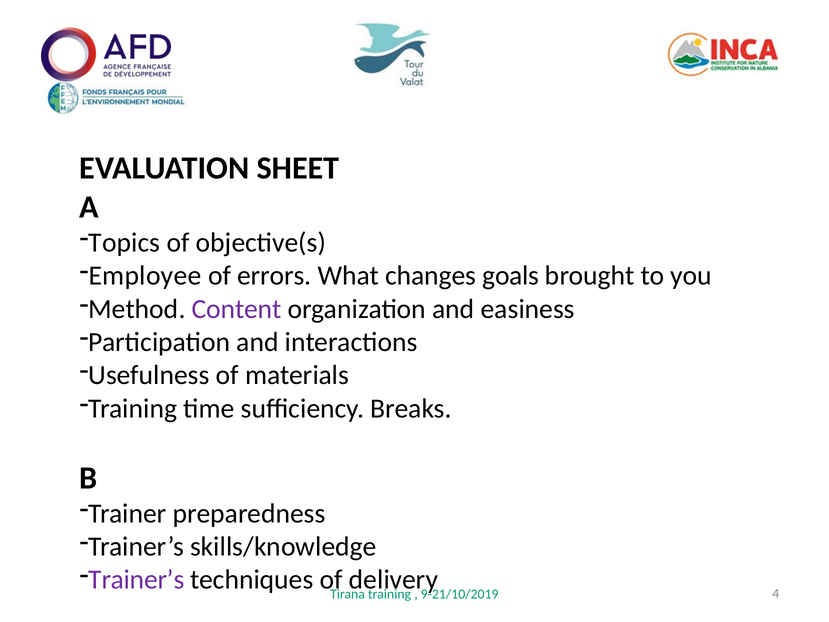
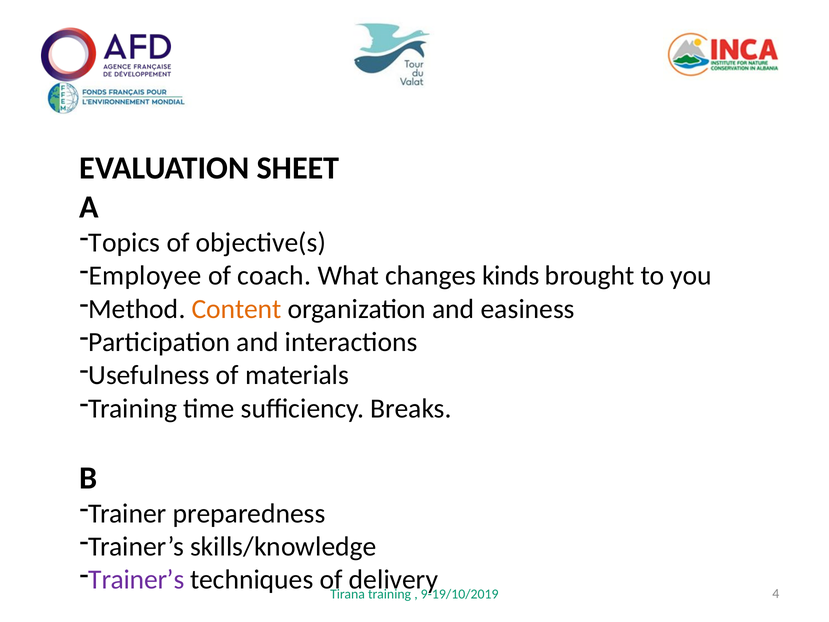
errors: errors -> coach (274, 276)
goals: goals -> kinds (511, 276)
Content colour: purple -> orange (237, 309)
9-21/10/2019: 9-21/10/2019 -> 9-19/10/2019 (460, 594)
